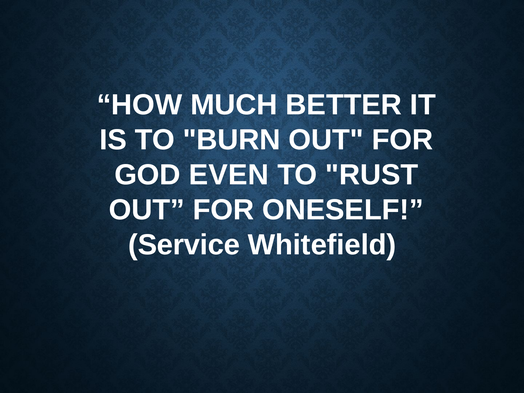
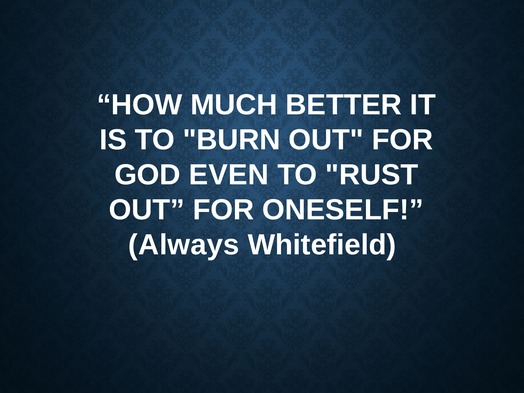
Service: Service -> Always (184, 245)
